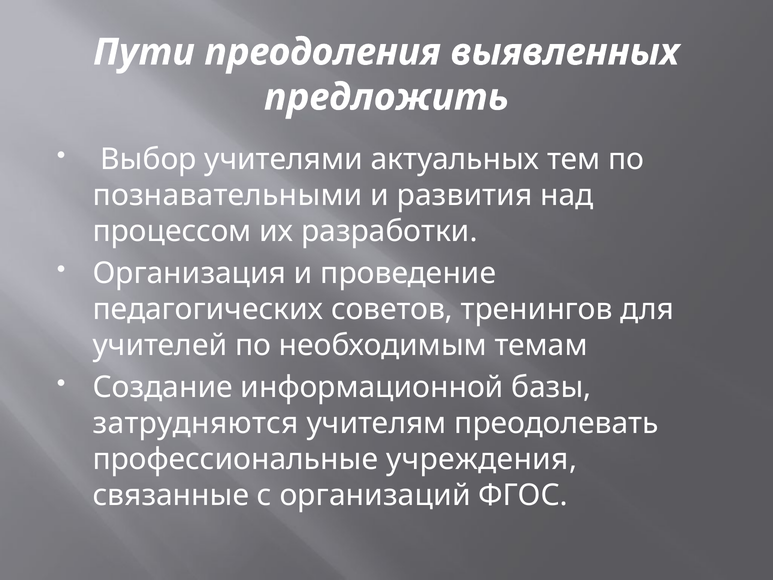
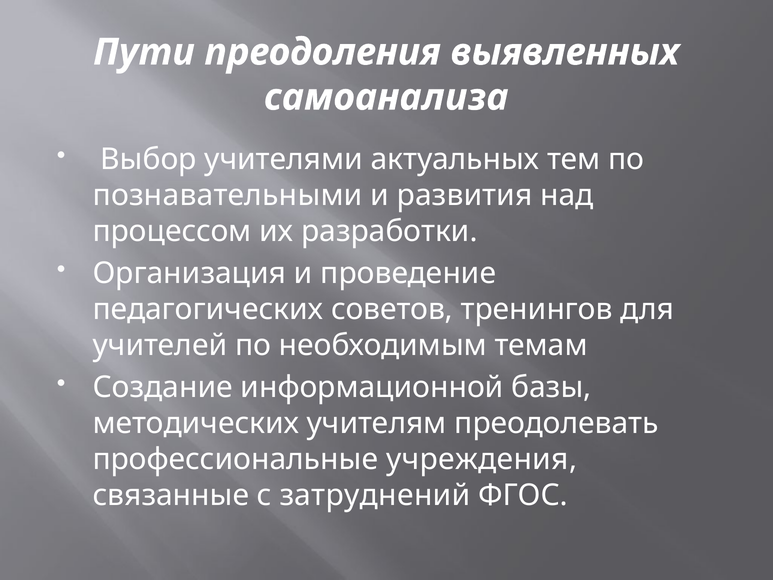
предложить: предложить -> самоанализа (386, 97)
затрудняются: затрудняются -> методических (196, 423)
организаций: организаций -> затруднений (375, 495)
